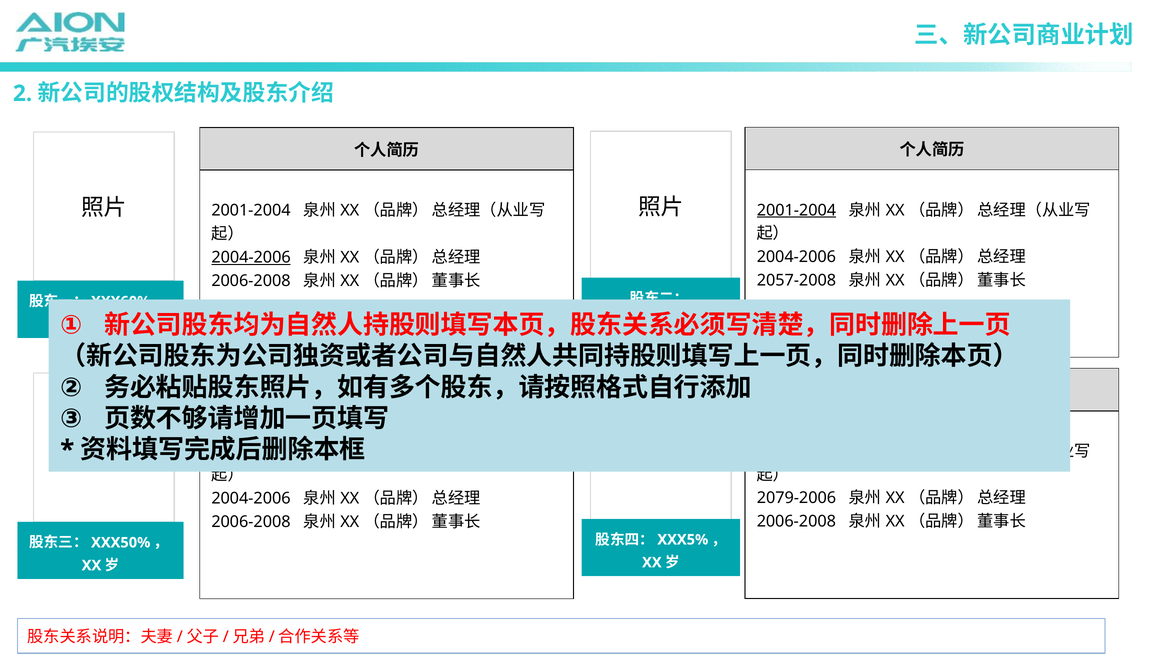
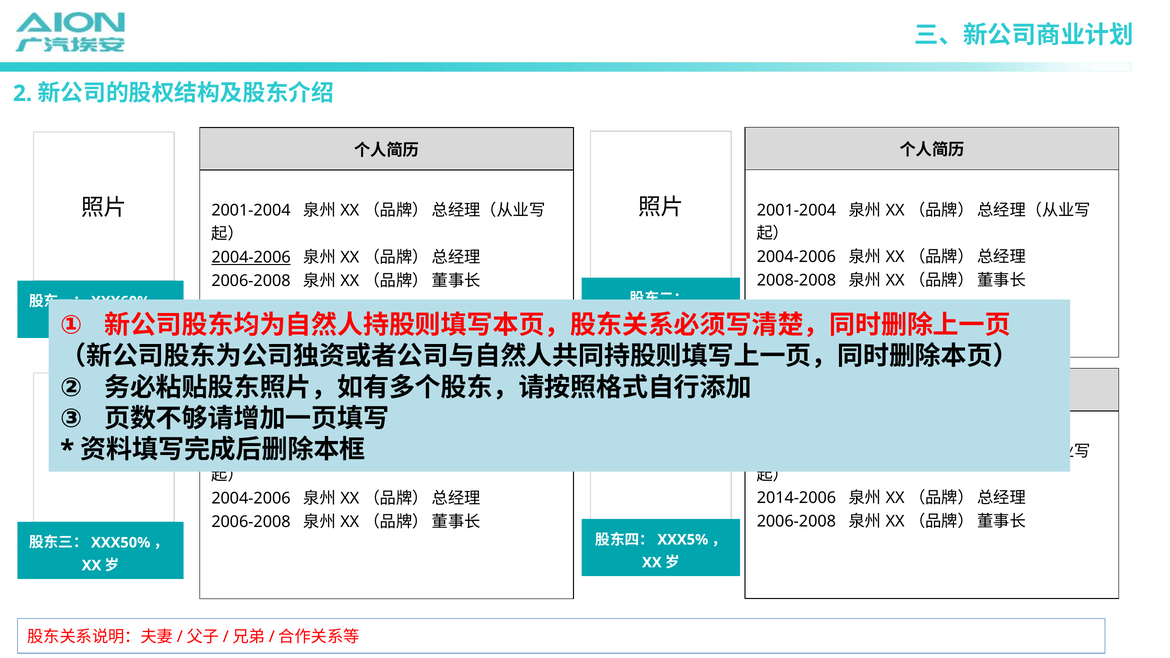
2001-2004 underline: present -> none (796, 210)
2057-2008: 2057-2008 -> 2008-2008 (796, 280)
2079-2006: 2079-2006 -> 2014-2006 (796, 498)
